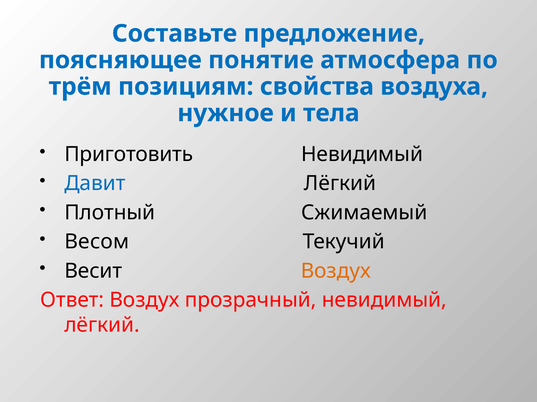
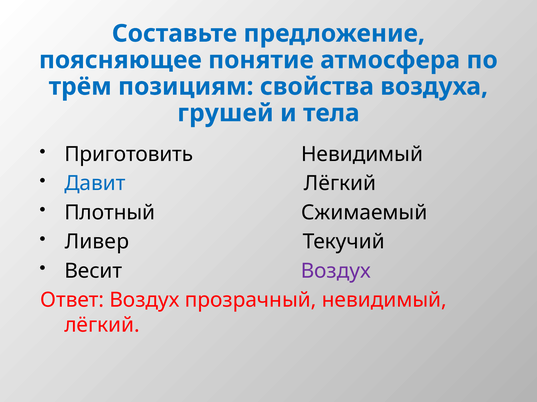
нужное: нужное -> грушей (225, 113)
Весом: Весом -> Ливер (97, 242)
Воздух colour: orange -> purple (336, 271)
